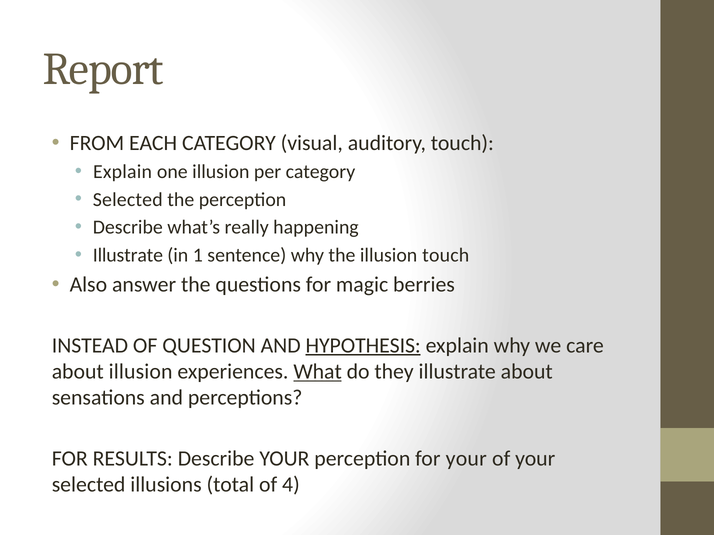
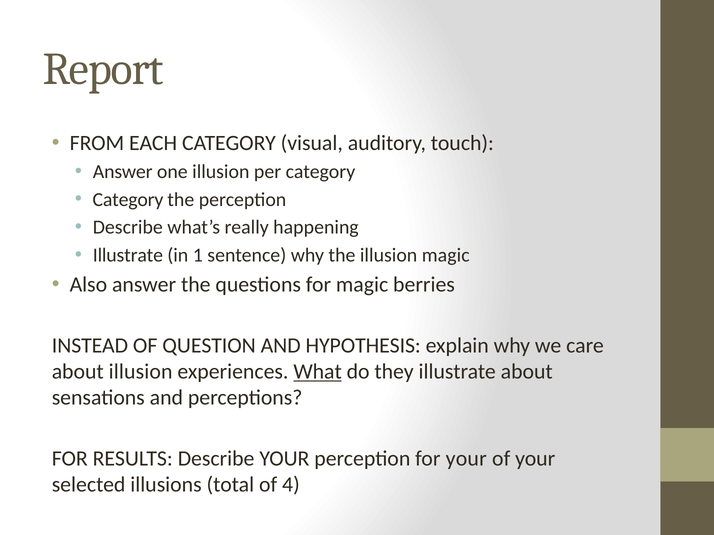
Explain: Explain -> Answer (123, 172)
Selected: Selected -> Category (128, 200)
illusion touch: touch -> magic (446, 255)
HYPOTHESIS underline: present -> none (363, 346)
